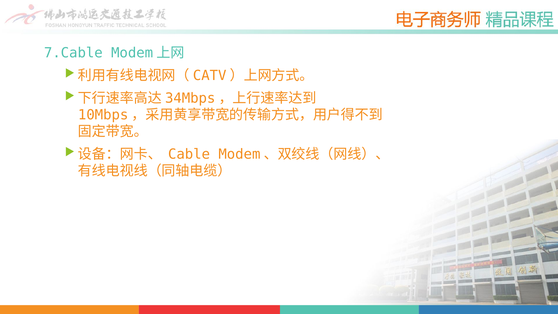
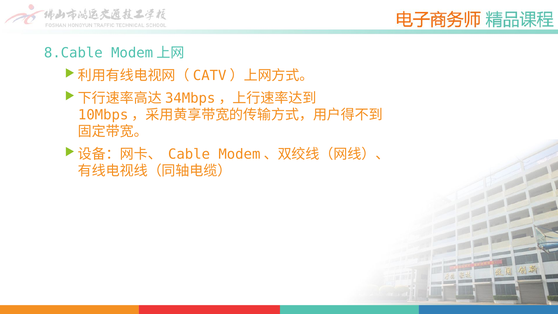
7.Cable: 7.Cable -> 8.Cable (73, 53)
